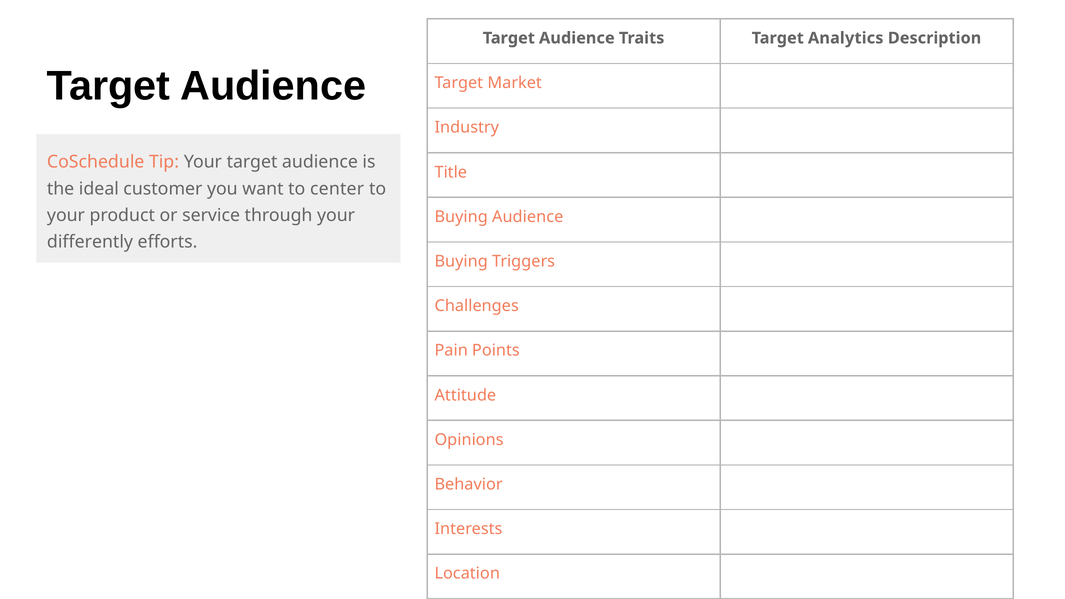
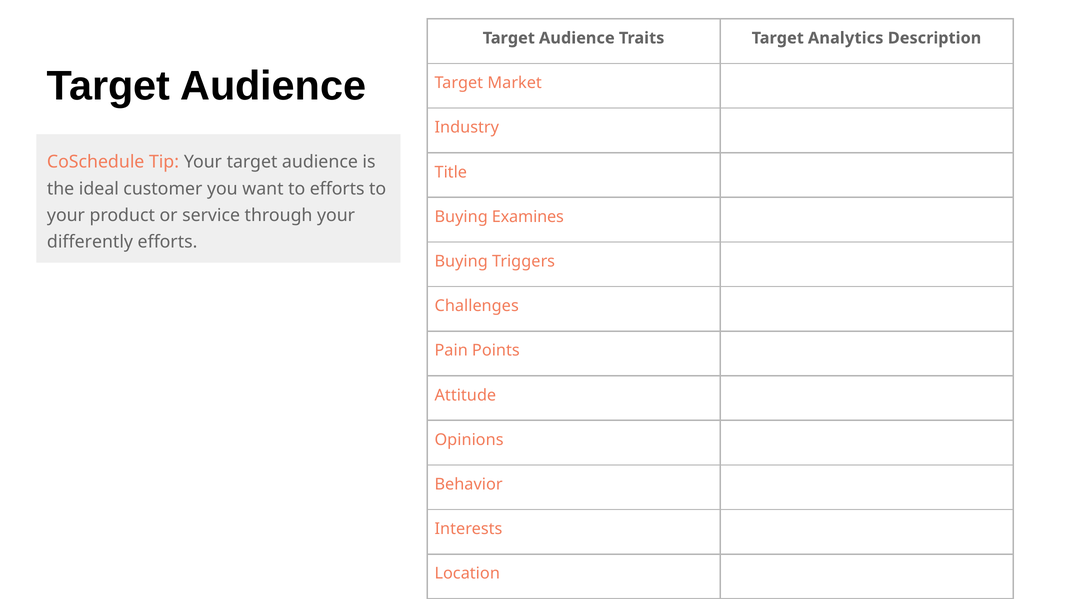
to center: center -> efforts (337, 189)
Buying Audience: Audience -> Examines (528, 217)
